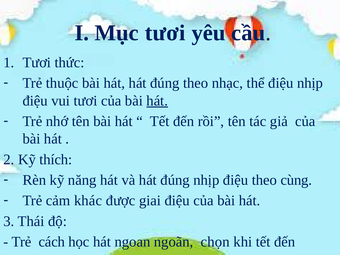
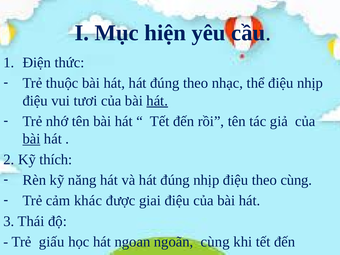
Mục tươi: tươi -> hiện (165, 33)
Tươi: Tươi -> Điện (37, 63)
bài underline: none -> present (31, 139)
cách: cách -> giấu (52, 242)
ngoãn chọn: chọn -> cùng (215, 242)
